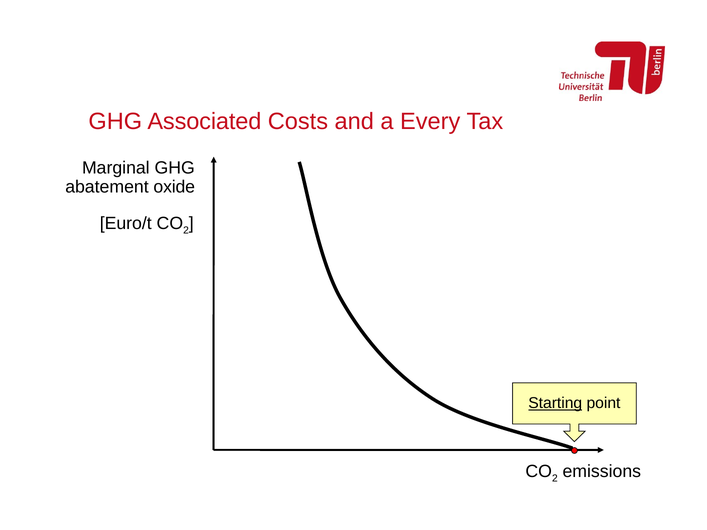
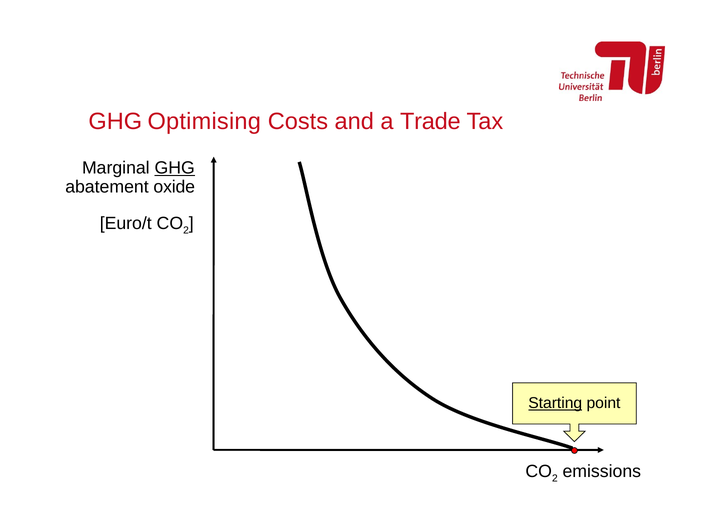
Associated: Associated -> Optimising (204, 122)
Every: Every -> Trade (430, 122)
GHG underline: none -> present (175, 168)
